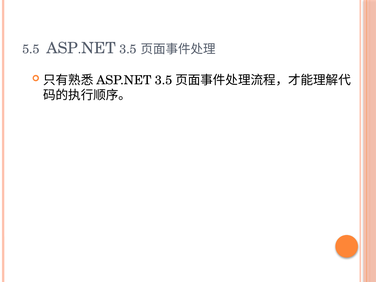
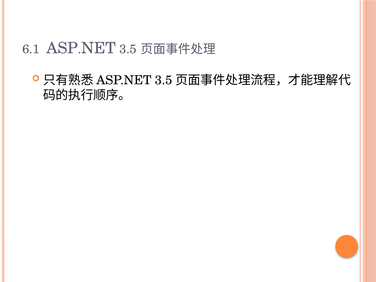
5.5: 5.5 -> 6.1 (31, 49)
